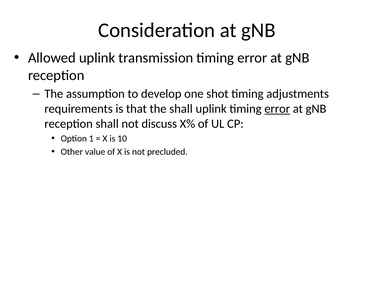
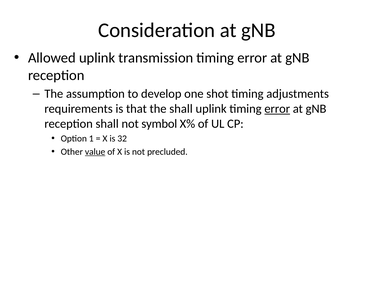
discuss: discuss -> symbol (159, 124)
10: 10 -> 32 (122, 138)
value underline: none -> present (95, 151)
